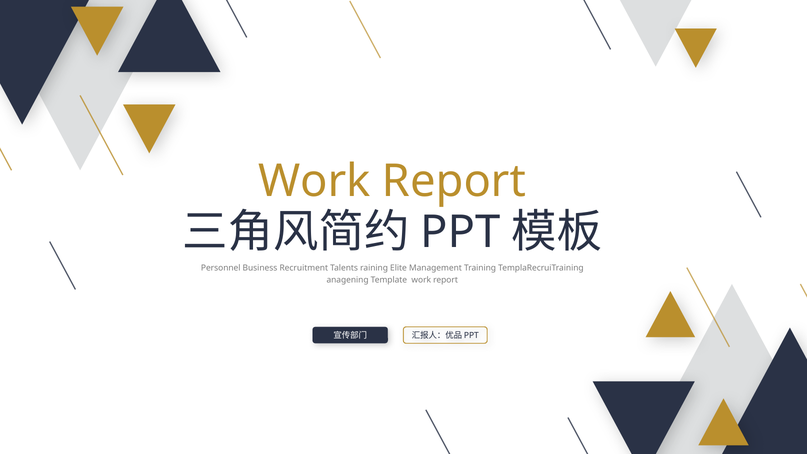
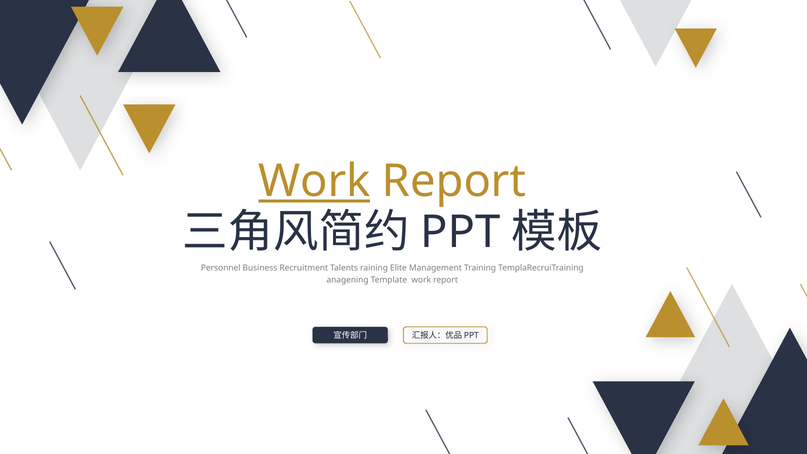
Work underline: none -> present (314, 181)
